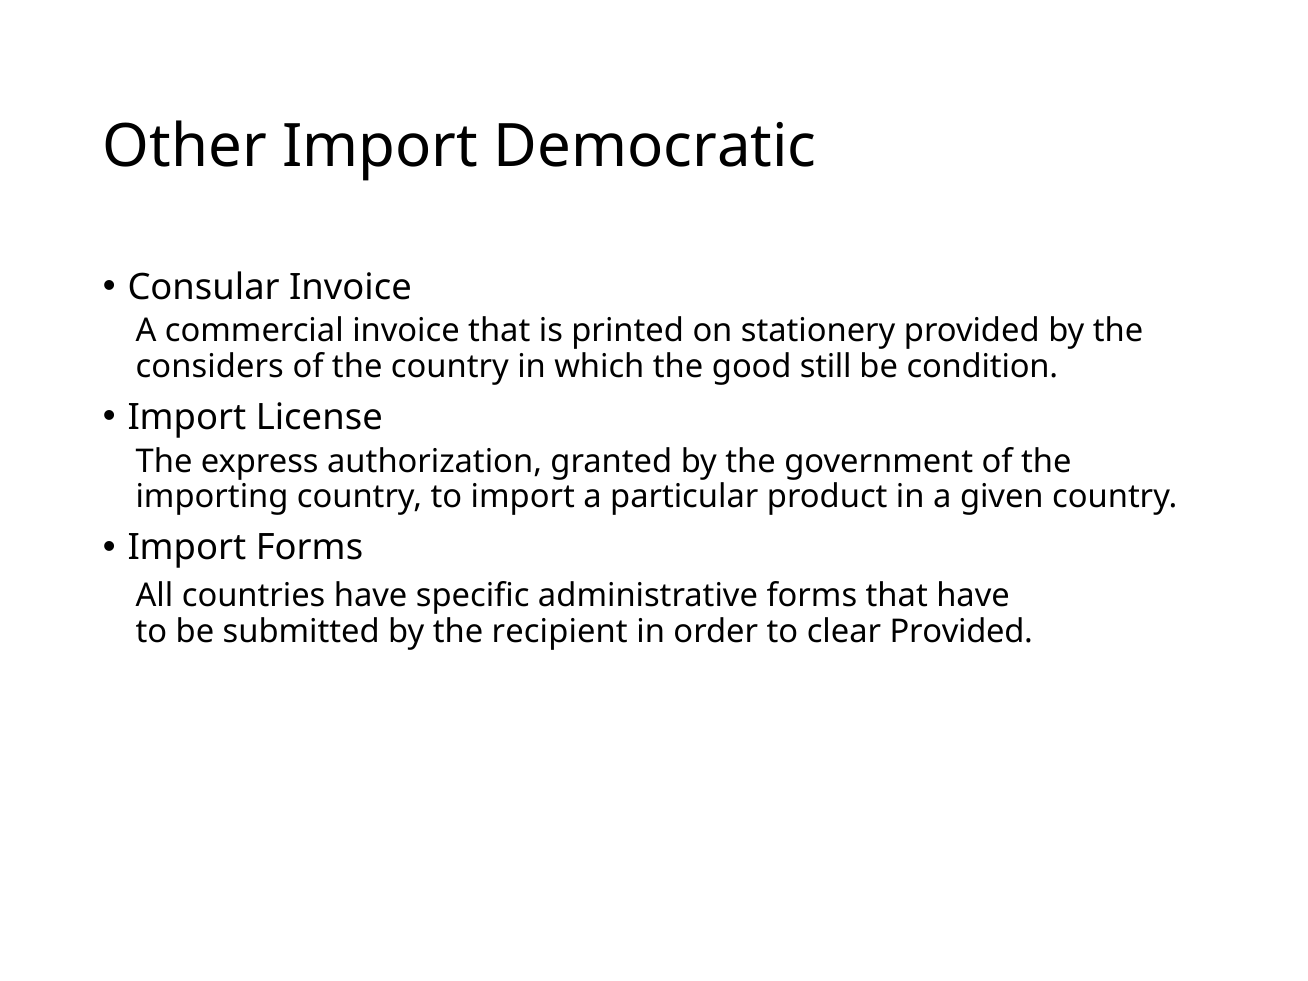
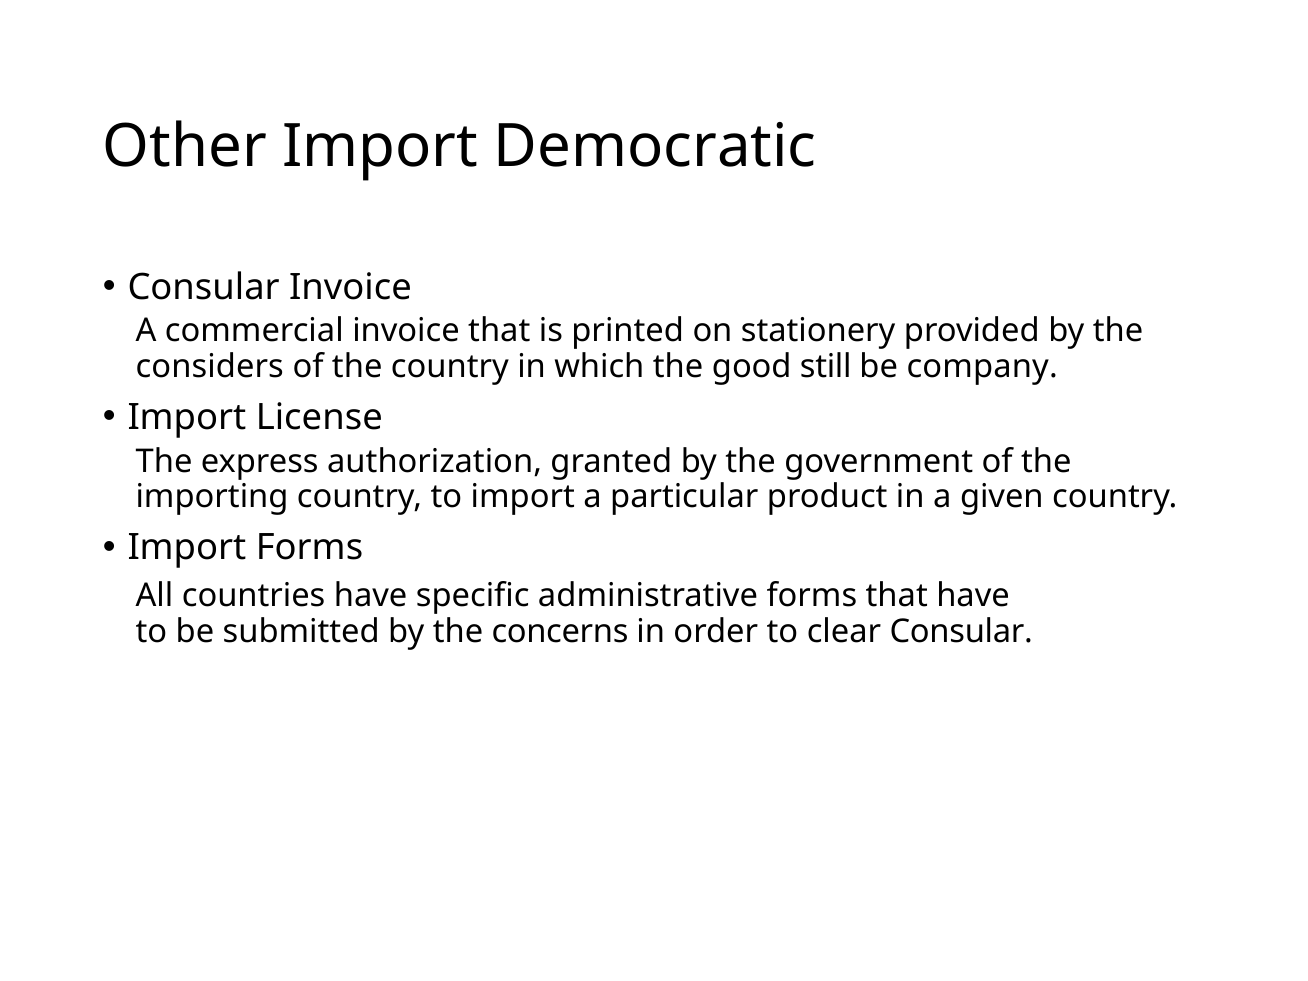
condition: condition -> company (982, 367)
recipient: recipient -> concerns (560, 631)
clear Provided: Provided -> Consular (961, 631)
